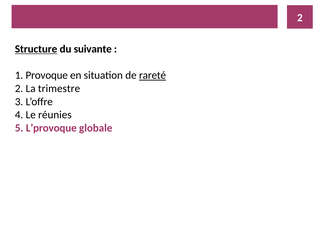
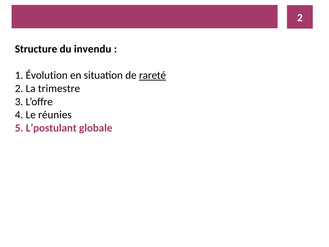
Structure underline: present -> none (36, 49)
suivante: suivante -> invendu (93, 49)
Provoque: Provoque -> Évolution (47, 75)
L’provoque: L’provoque -> L’postulant (51, 128)
